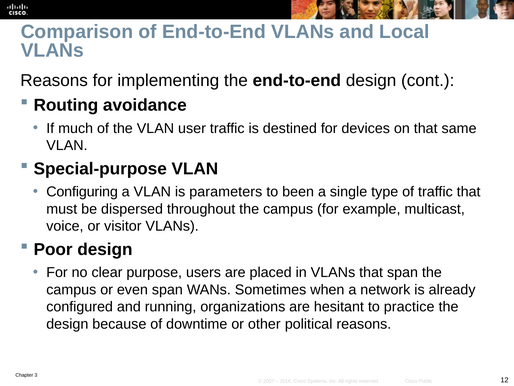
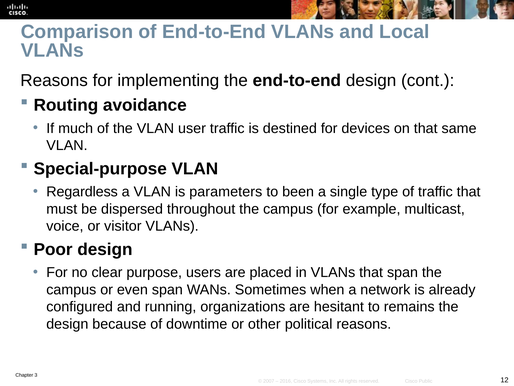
Configuring: Configuring -> Regardless (82, 192)
practice: practice -> remains (409, 307)
